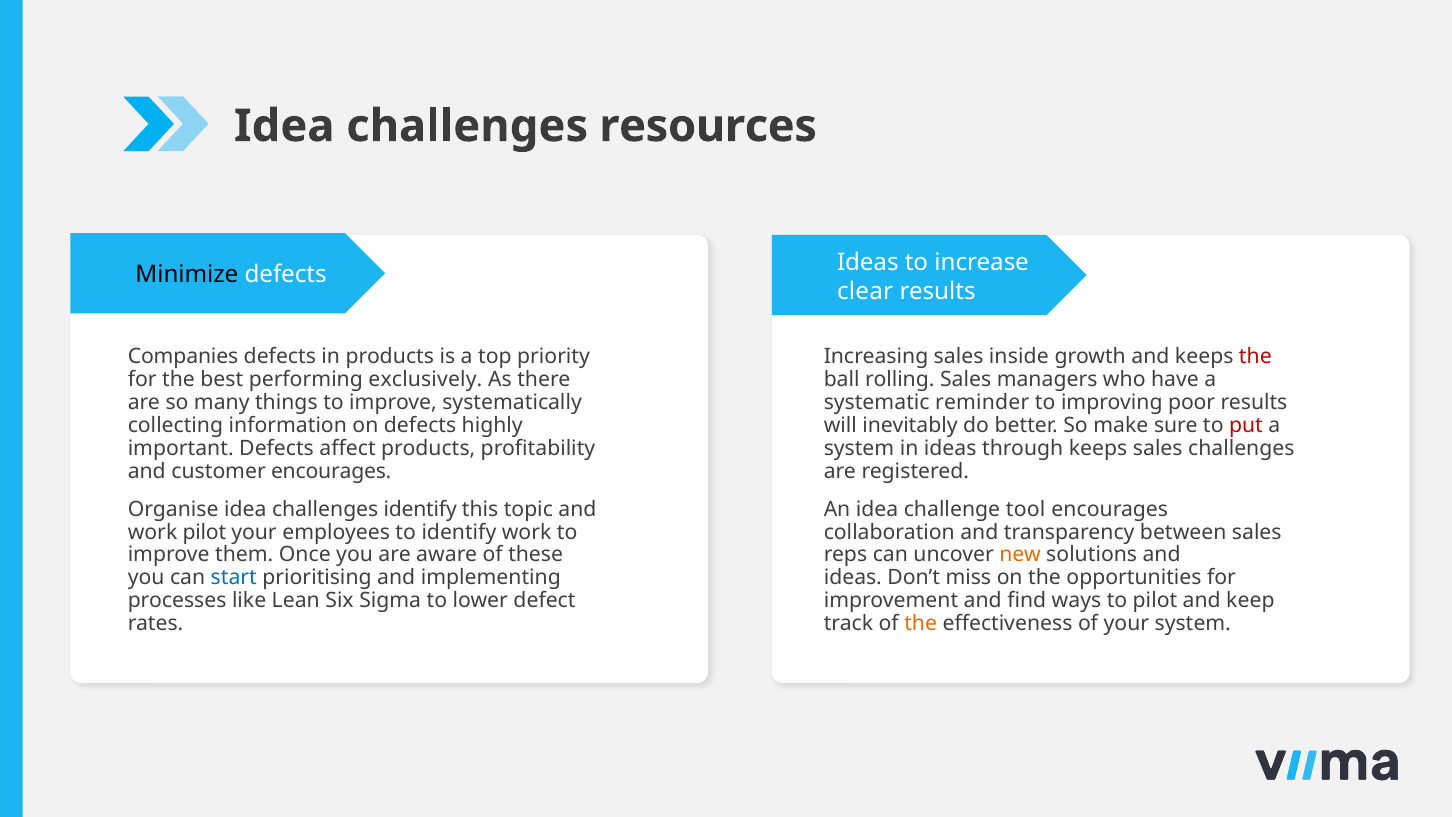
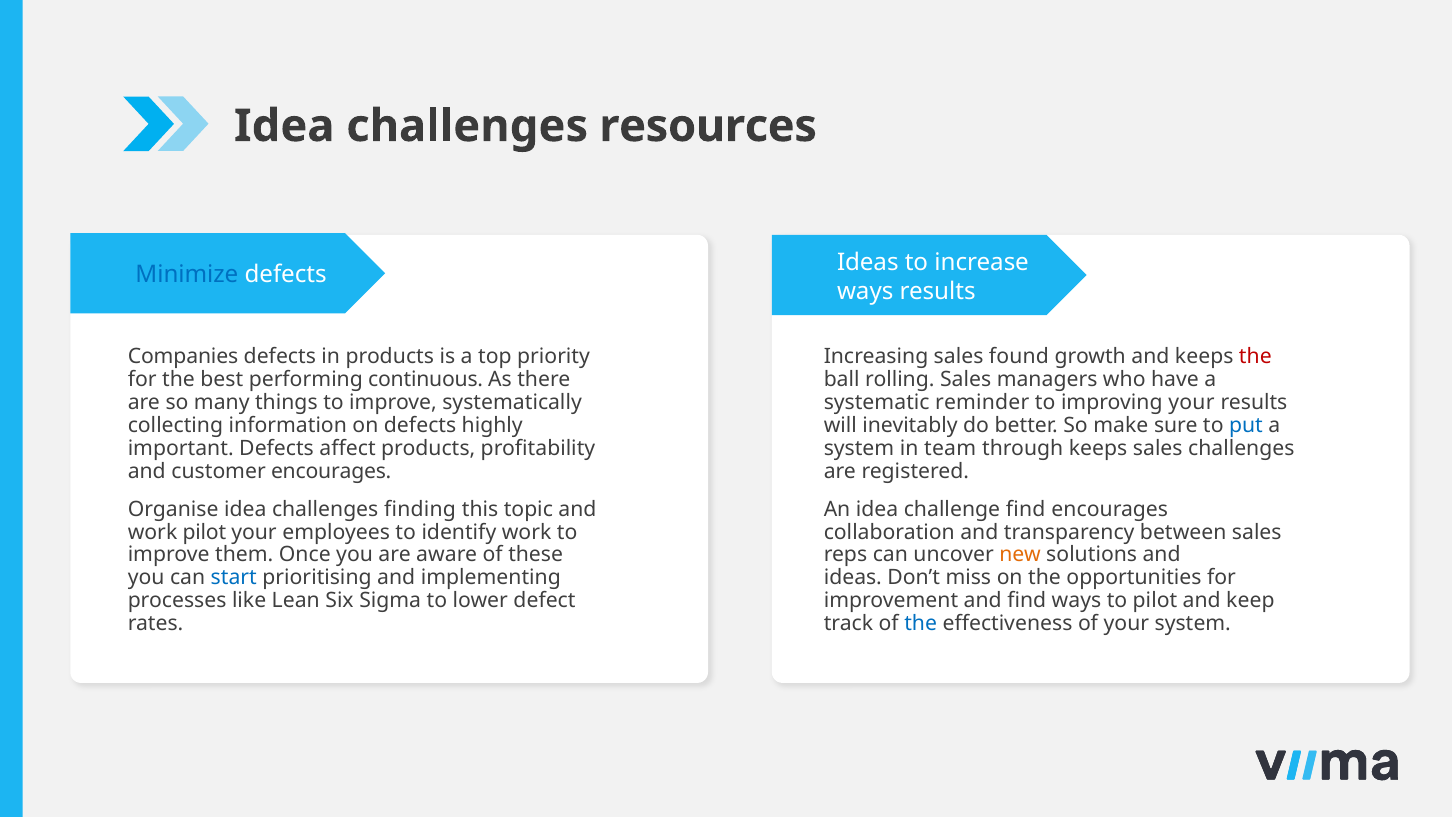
Minimize colour: black -> blue (187, 275)
clear: clear -> ways (865, 291)
inside: inside -> found (1019, 356)
exclusively: exclusively -> continuous (426, 379)
improving poor: poor -> your (1191, 402)
put colour: red -> blue (1246, 425)
in ideas: ideas -> team (950, 448)
challenges identify: identify -> finding (420, 509)
challenge tool: tool -> find (1026, 509)
the colour: orange -> blue (921, 623)
